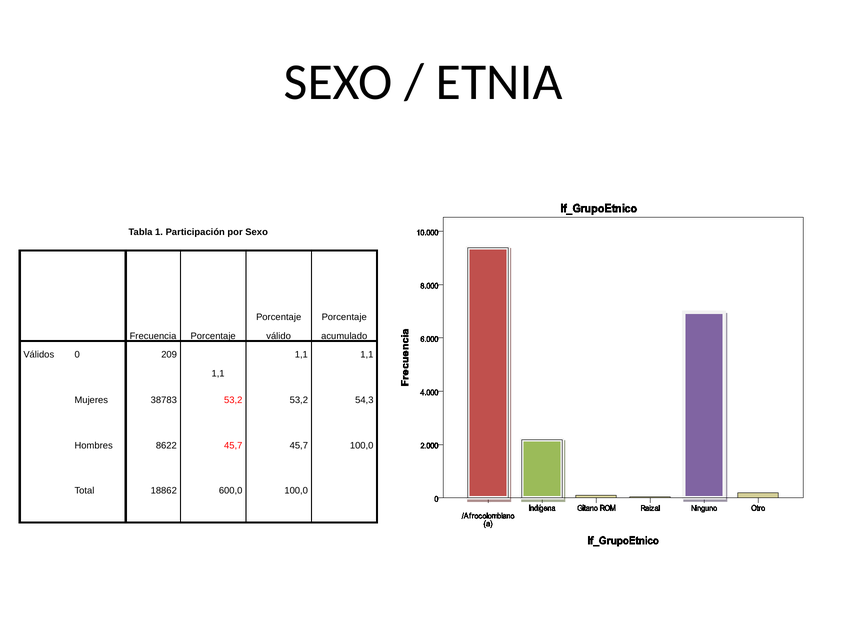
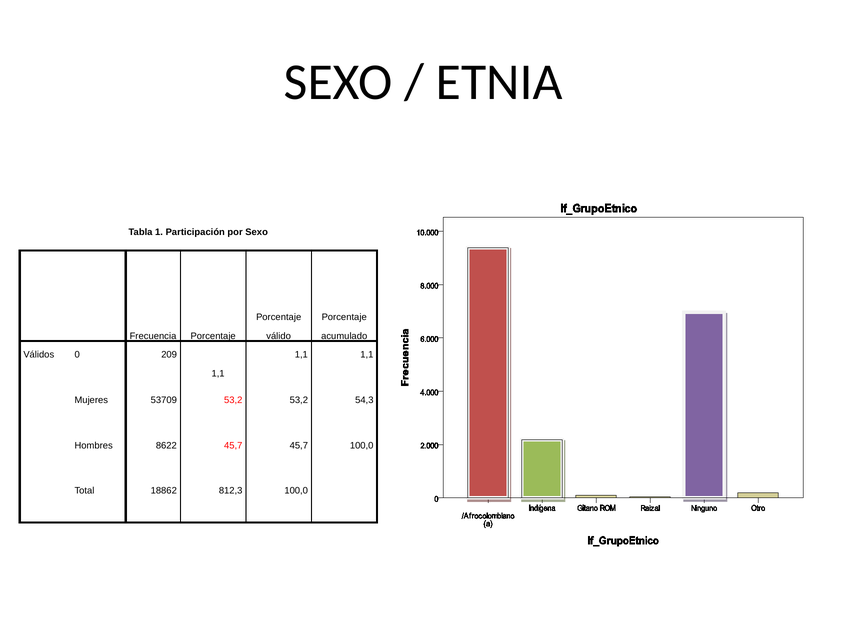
38783: 38783 -> 53709 (164, 400)
600,0: 600,0 -> 812,3 (231, 491)
